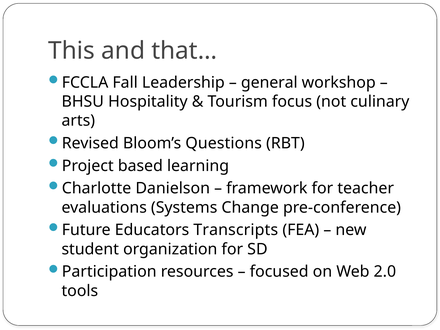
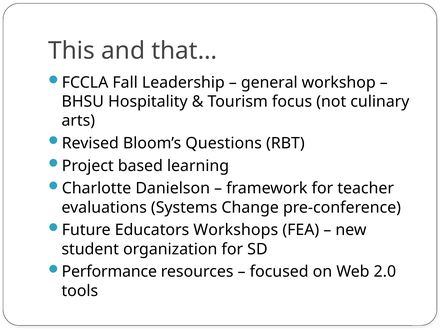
Transcripts: Transcripts -> Workshops (236, 230)
Participation: Participation -> Performance (109, 272)
